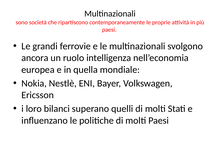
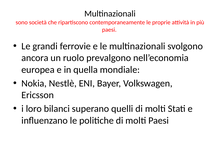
intelligenza: intelligenza -> prevalgono (109, 58)
